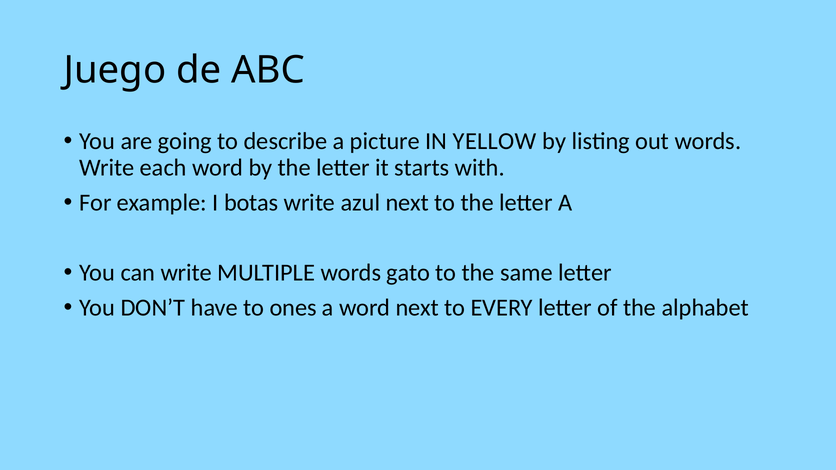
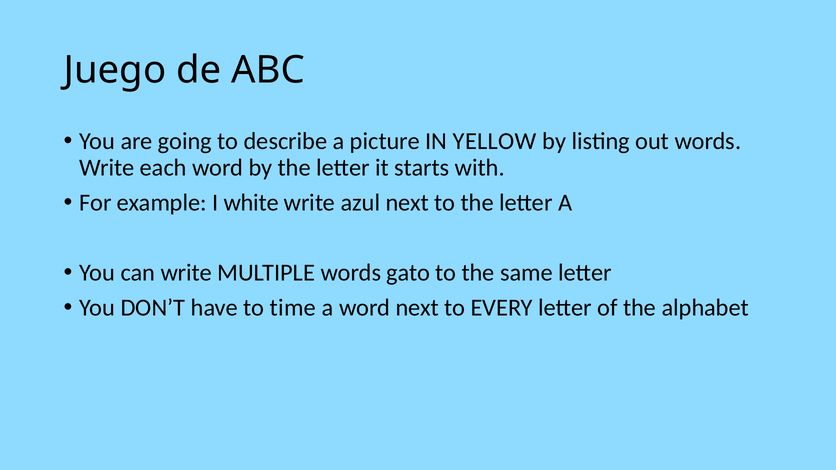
botas: botas -> white (251, 203)
ones: ones -> time (293, 308)
